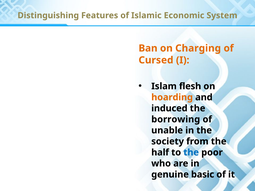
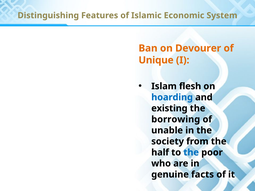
Charging: Charging -> Devourer (198, 48)
Cursed: Cursed -> Unique (156, 60)
hoarding colour: orange -> blue (172, 97)
induced: induced -> existing (169, 108)
basic: basic -> facts (203, 175)
